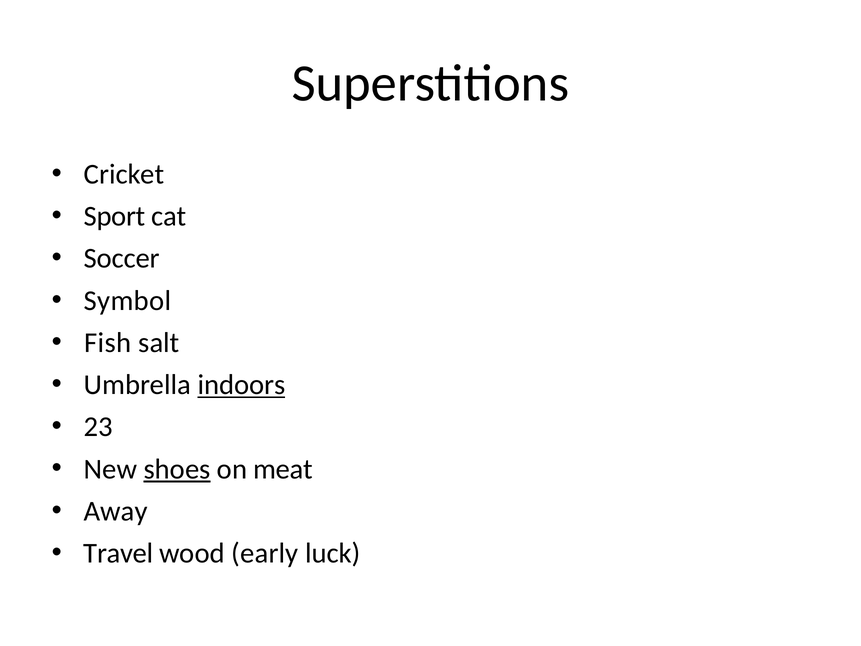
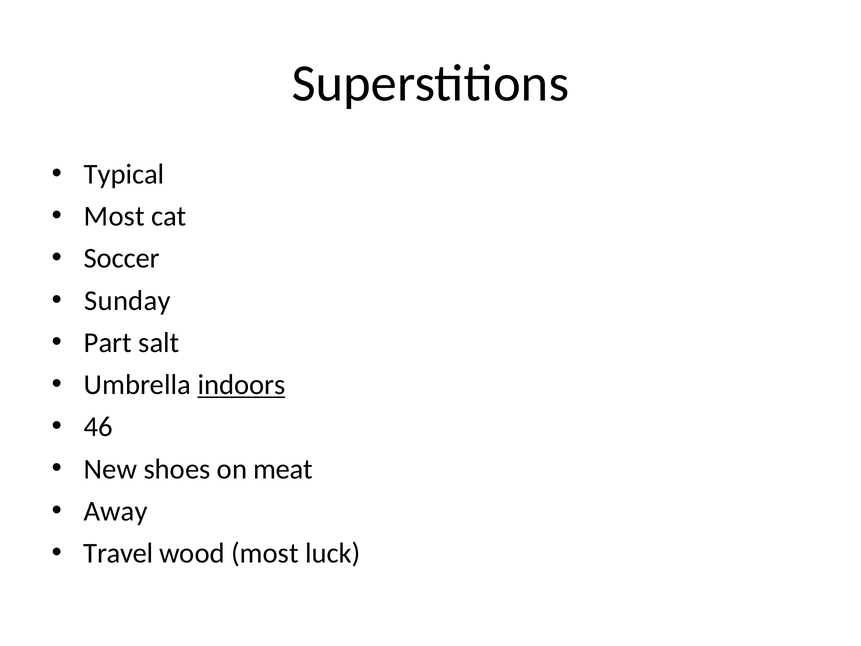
Cricket: Cricket -> Typical (124, 174)
Sport: Sport -> Most (114, 216)
Symbol: Symbol -> Sunday (128, 301)
Fish: Fish -> Part (108, 343)
23: 23 -> 46 (98, 427)
shoes underline: present -> none (177, 469)
wood early: early -> most (265, 553)
